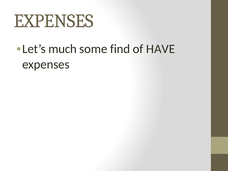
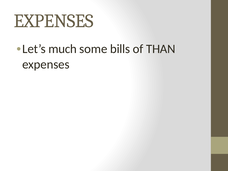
find: find -> bills (120, 49)
HAVE: HAVE -> THAN (161, 49)
